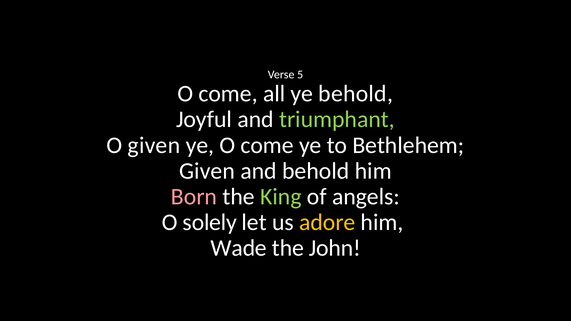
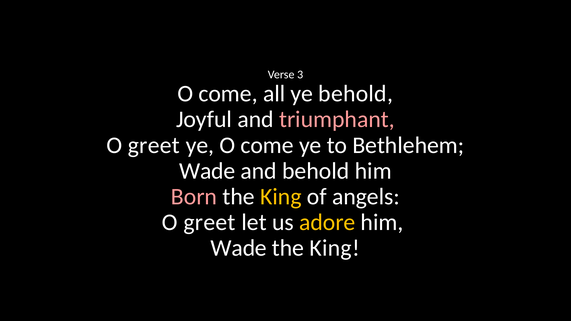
5: 5 -> 3 (300, 75)
triumphant colour: light green -> pink (337, 120)
given: given -> greet (154, 145)
Given: Given -> Wade (207, 171)
King colour: light green -> yellow (281, 197)
solely: solely -> greet (209, 222)
John: John -> King (335, 248)
